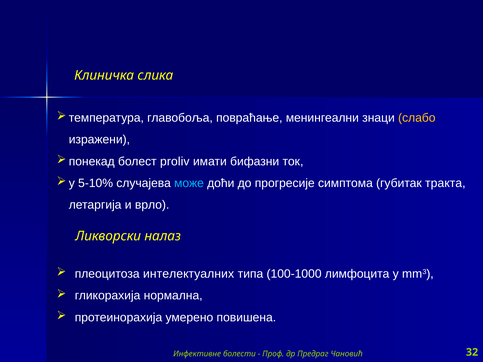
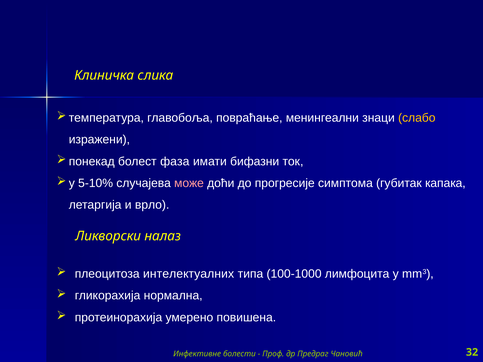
proliv: proliv -> фаза (175, 161)
може colour: light blue -> pink (189, 183)
тракта: тракта -> капака (445, 183)
